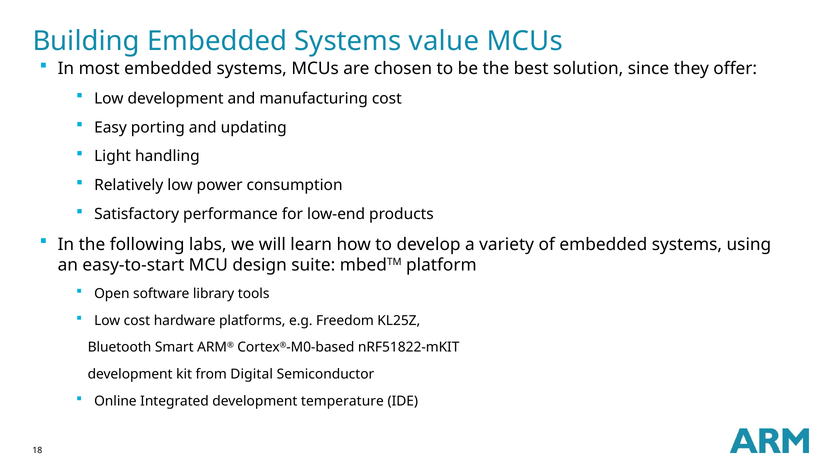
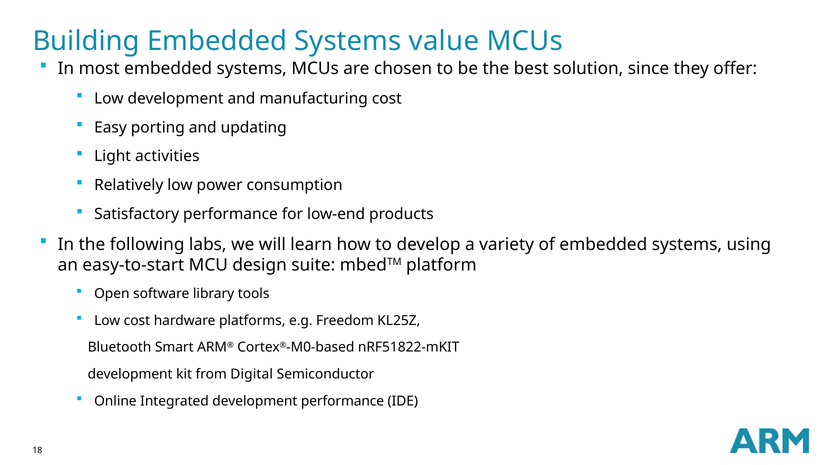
handling: handling -> activities (167, 157)
development temperature: temperature -> performance (343, 401)
